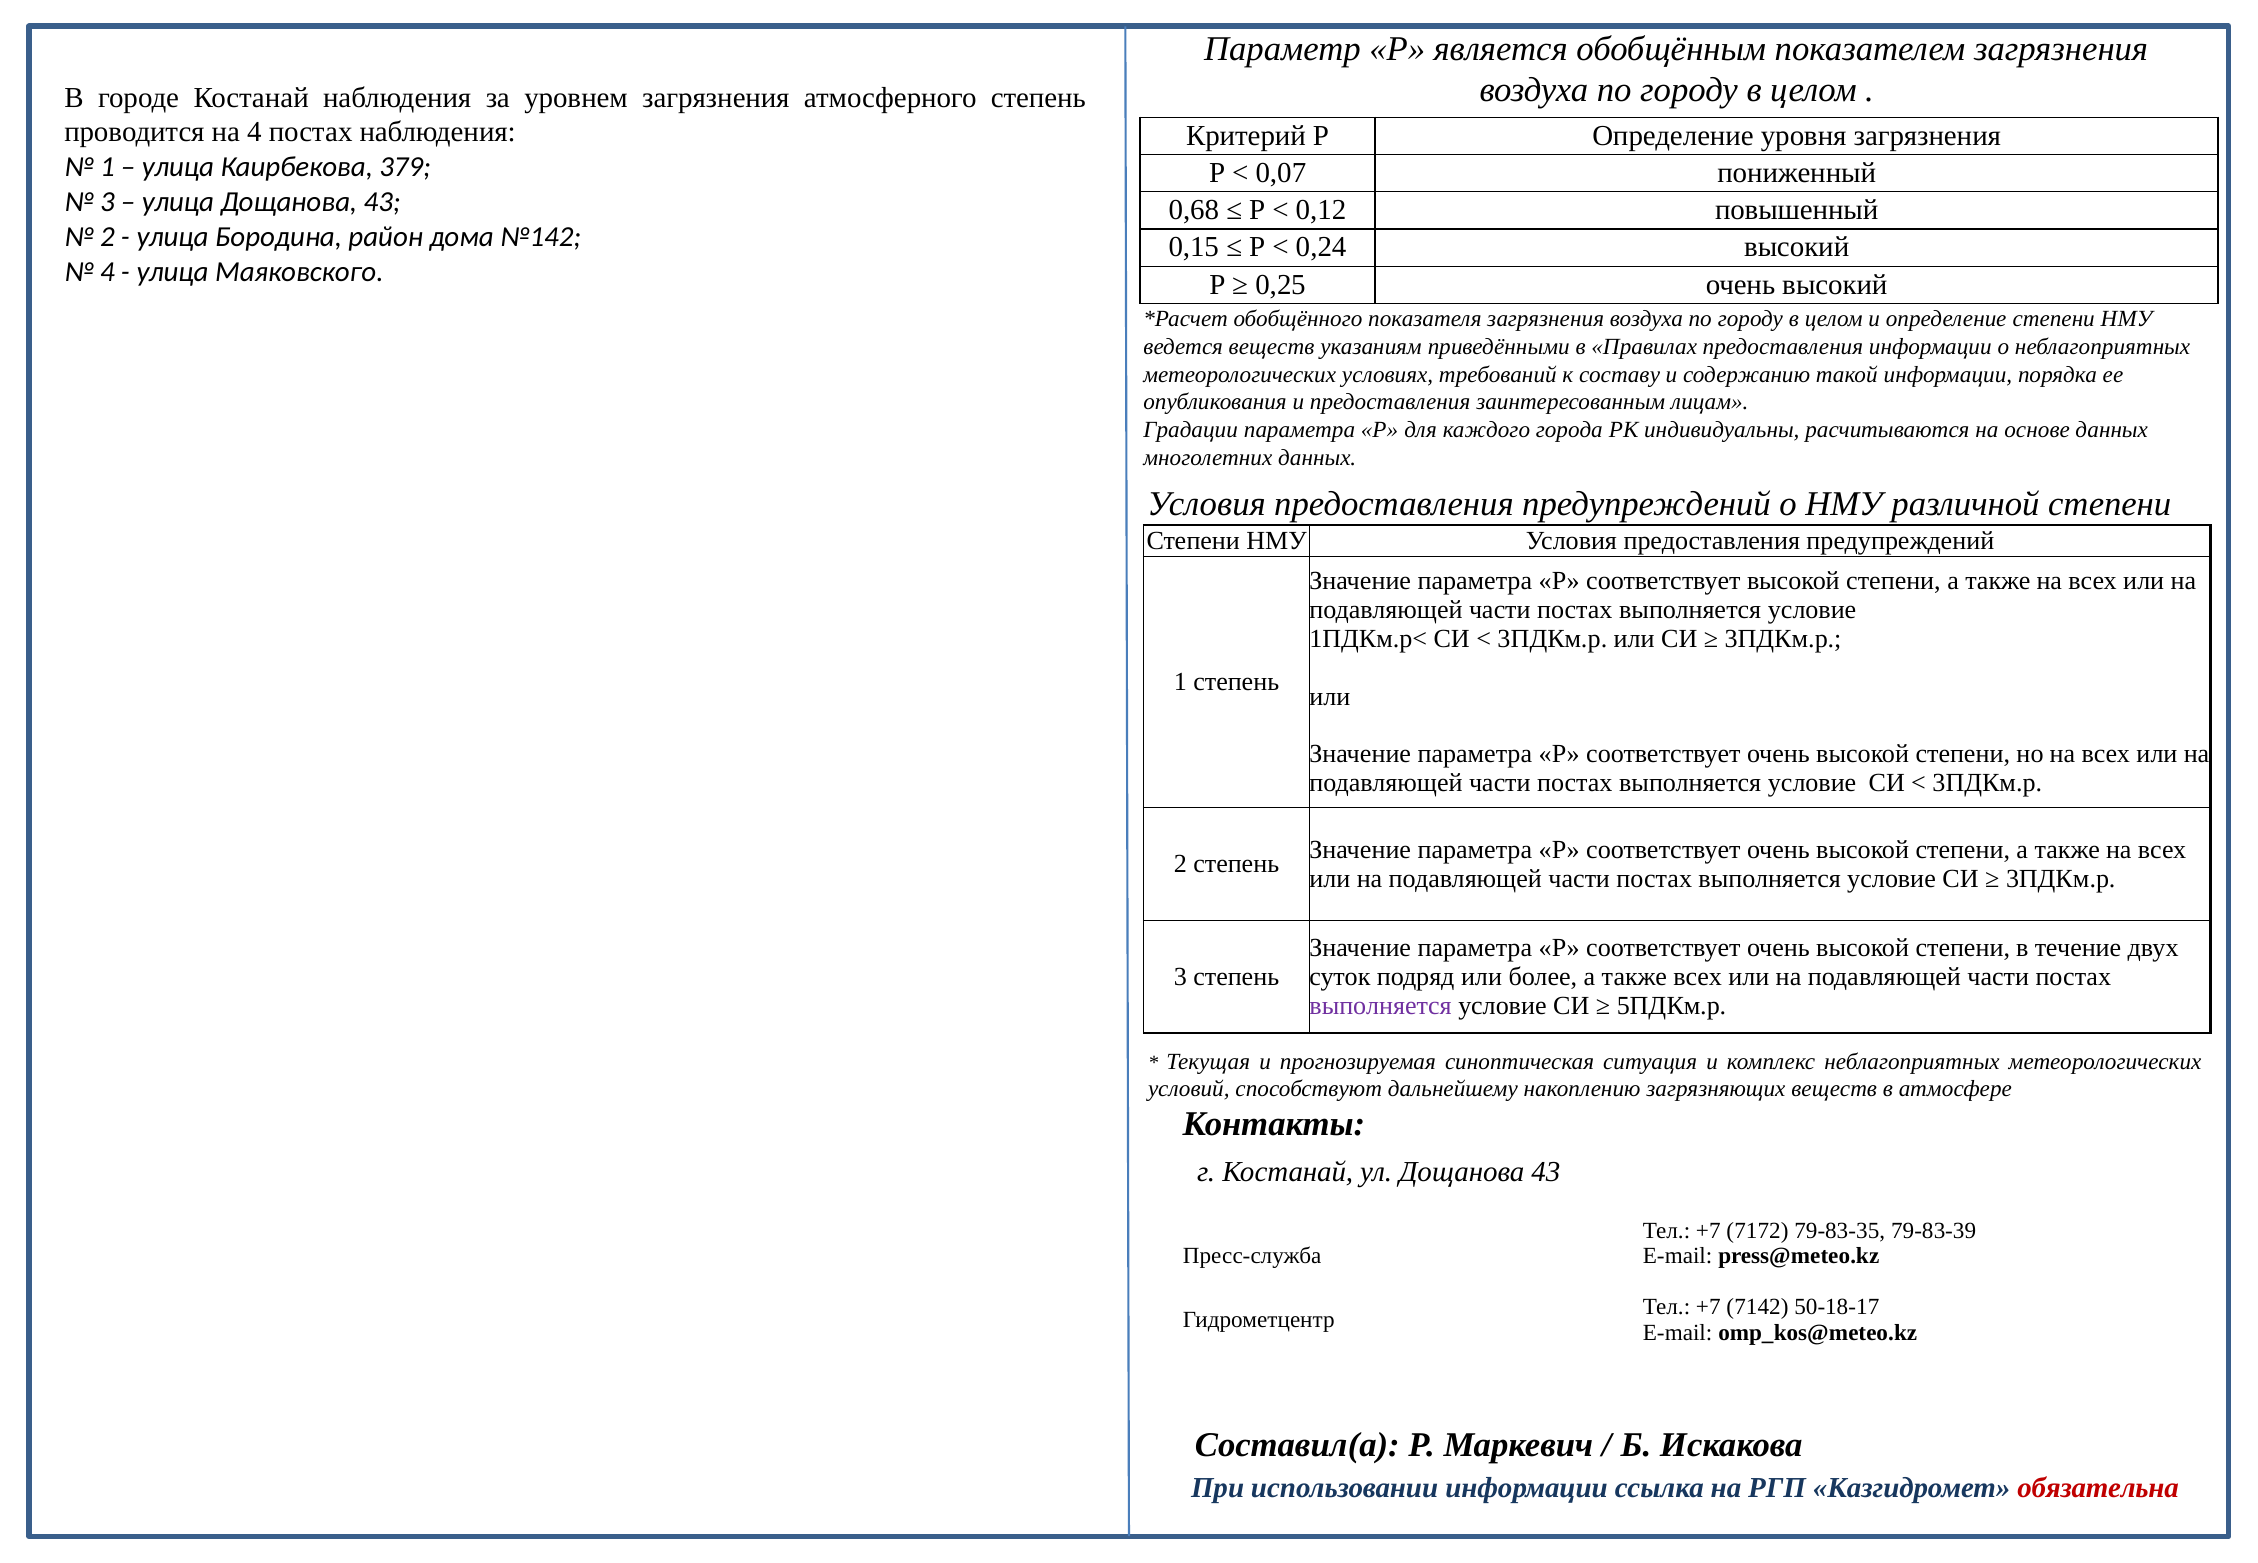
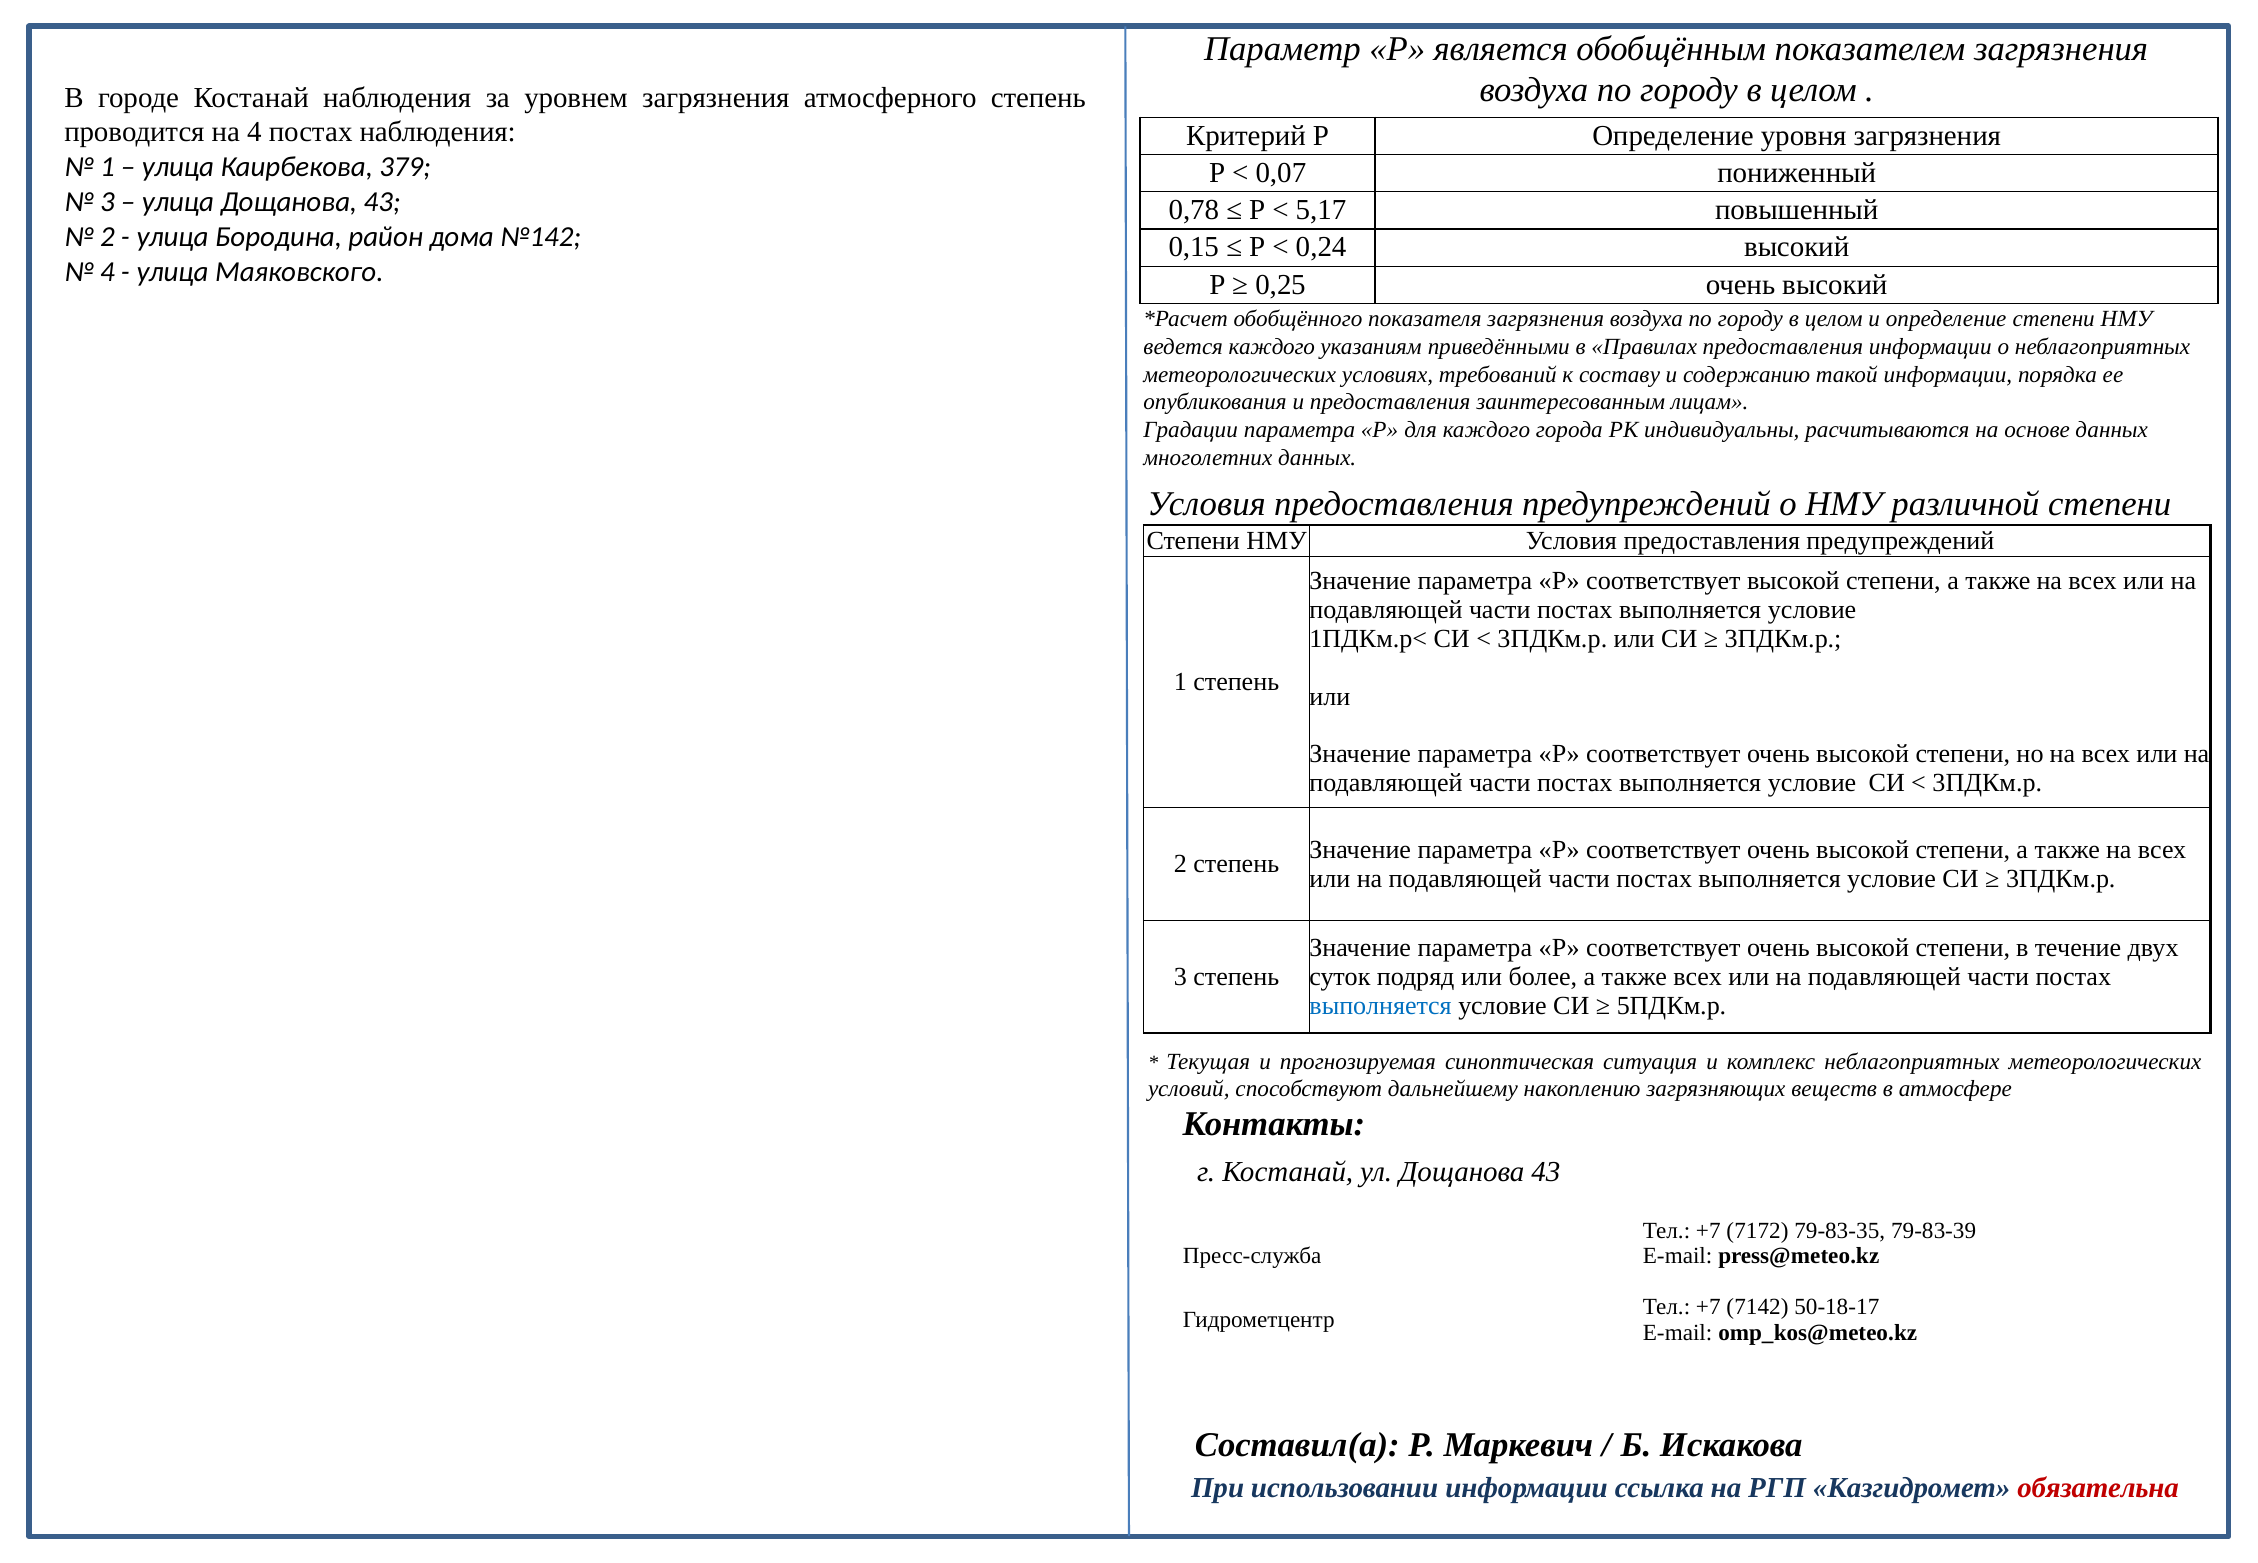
0,68: 0,68 -> 0,78 (1194, 210)
0,12: 0,12 -> 5,17 (1321, 210)
ведется веществ: веществ -> каждого (1272, 347)
выполняется colour: purple -> blue (1381, 1006)
